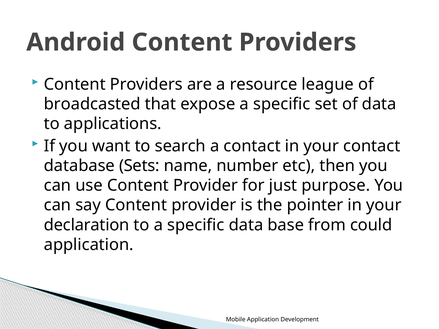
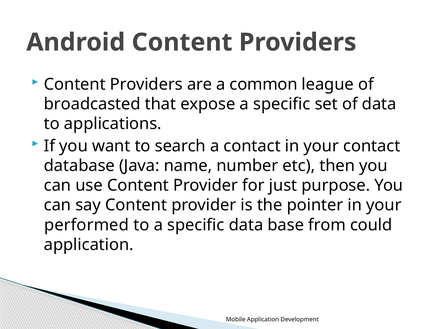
resource: resource -> common (264, 84)
Sets: Sets -> Java (139, 166)
declaration: declaration -> performed (86, 225)
